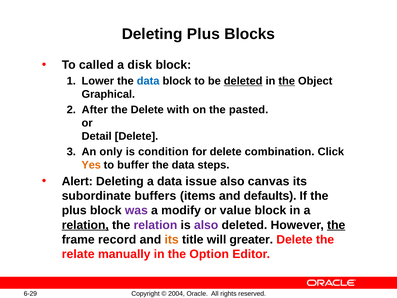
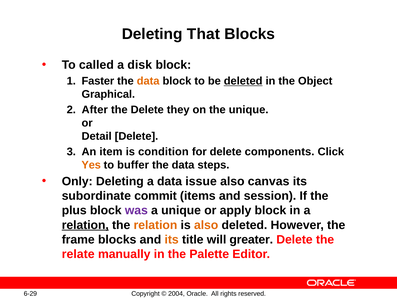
Deleting Plus: Plus -> That (203, 34)
Lower: Lower -> Faster (98, 81)
data colour: blue -> orange (148, 81)
the underline: present -> none (287, 81)
with: with -> they (178, 110)
the pasted: pasted -> unique (249, 110)
only: only -> item (111, 152)
combination: combination -> components (280, 152)
Alert: Alert -> Only (77, 181)
buffers: buffers -> commit (156, 196)
defaults: defaults -> session (270, 196)
a modify: modify -> unique (181, 210)
value: value -> apply (236, 210)
relation colour: purple -> orange (155, 225)
also colour: purple -> orange (206, 225)
the underline: present -> none (336, 225)
frame record: record -> blocks (117, 239)
Option: Option -> Palette (209, 254)
